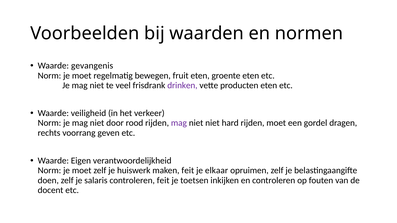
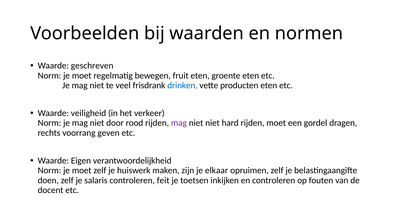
gevangenis: gevangenis -> geschreven (92, 66)
drinken colour: purple -> blue (182, 85)
maken feit: feit -> zijn (188, 171)
